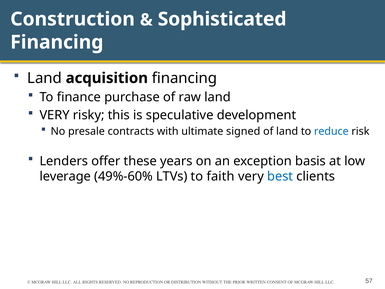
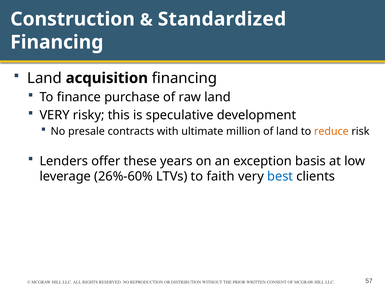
Sophisticated: Sophisticated -> Standardized (222, 19)
signed: signed -> million (243, 131)
reduce colour: blue -> orange (331, 131)
49%-60%: 49%-60% -> 26%-60% (124, 176)
